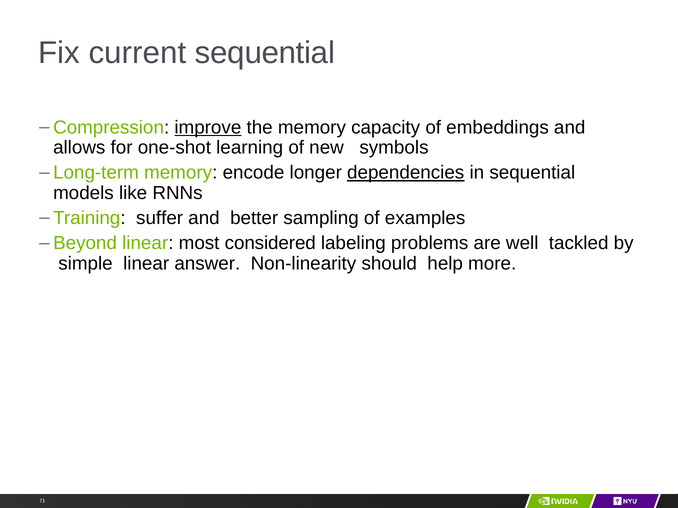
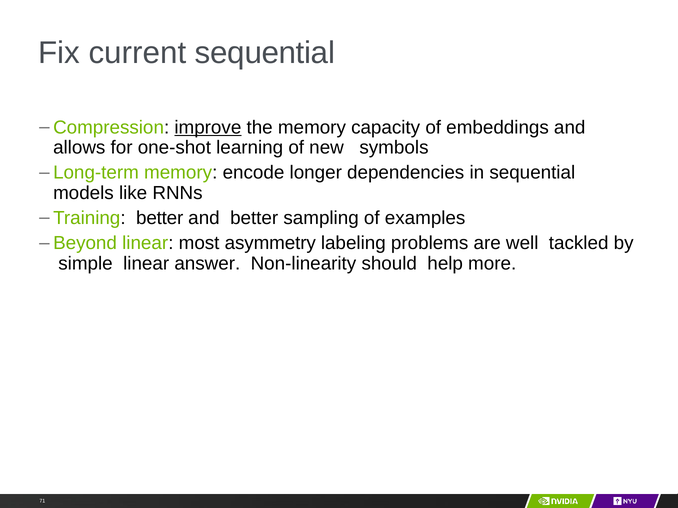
dependencies underline: present -> none (406, 173)
Training suffer: suffer -> better (160, 218)
considered: considered -> asymmetry (270, 243)
